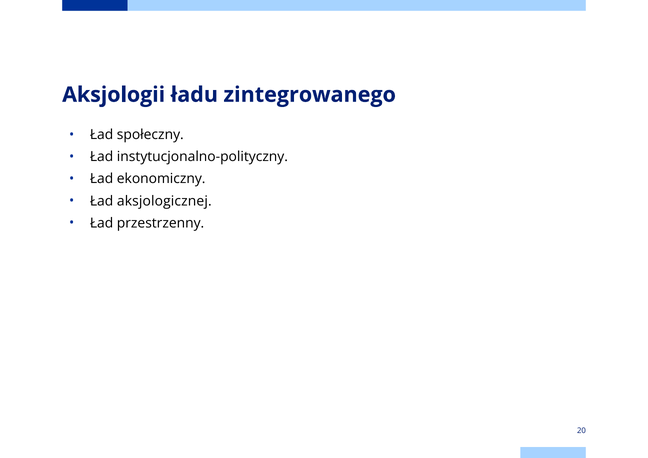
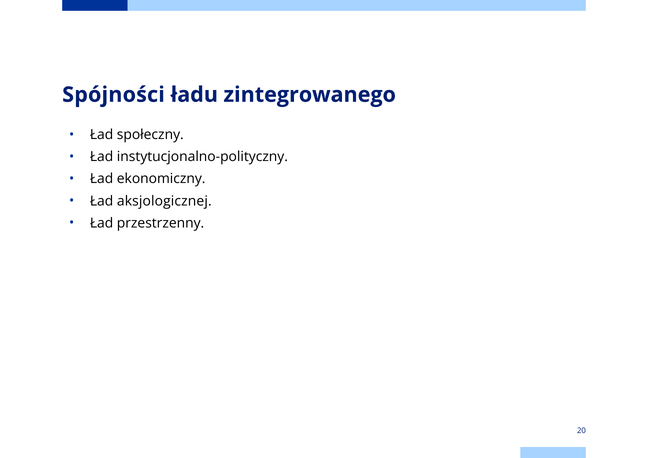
Aksjologii: Aksjologii -> Spójności (114, 95)
